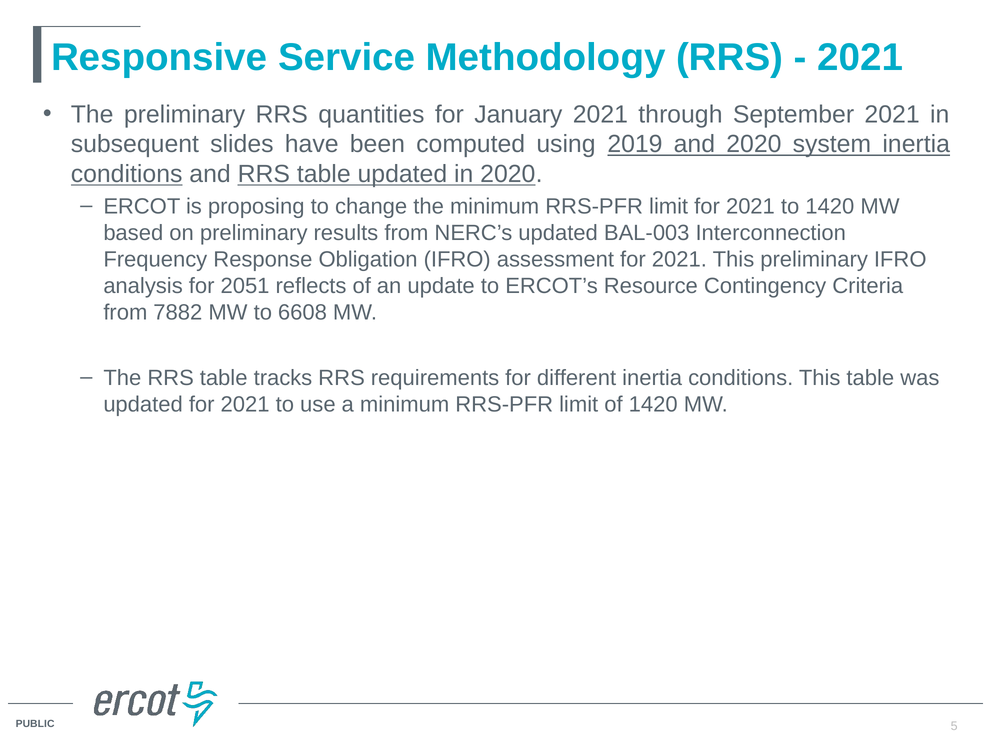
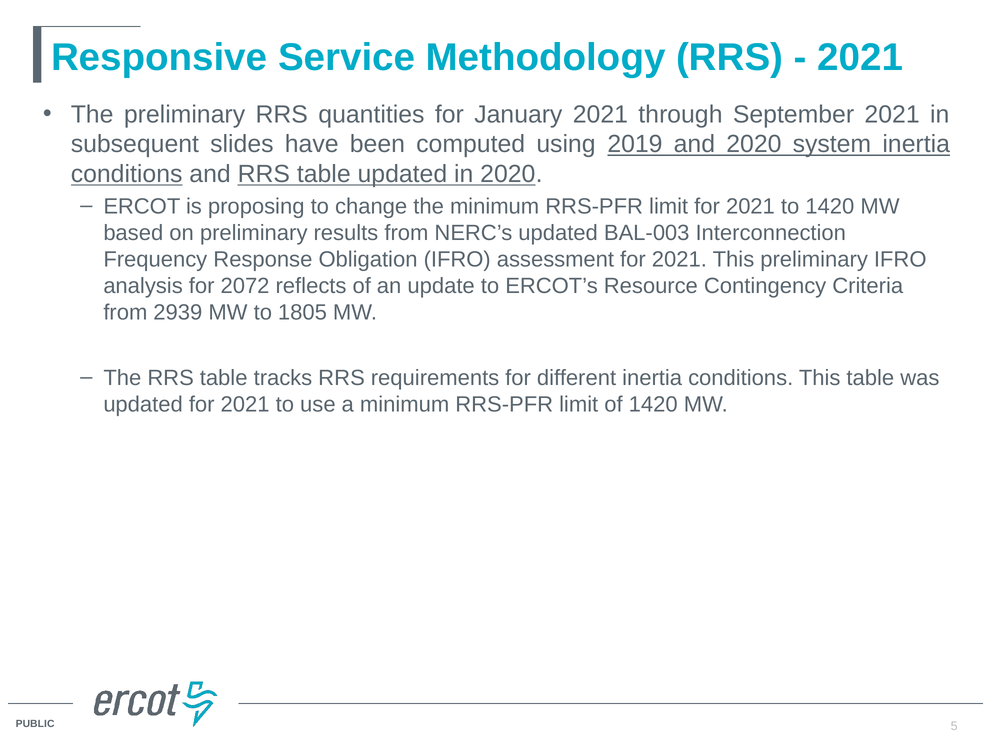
2051: 2051 -> 2072 (245, 286)
7882: 7882 -> 2939 (178, 312)
6608: 6608 -> 1805 (302, 312)
